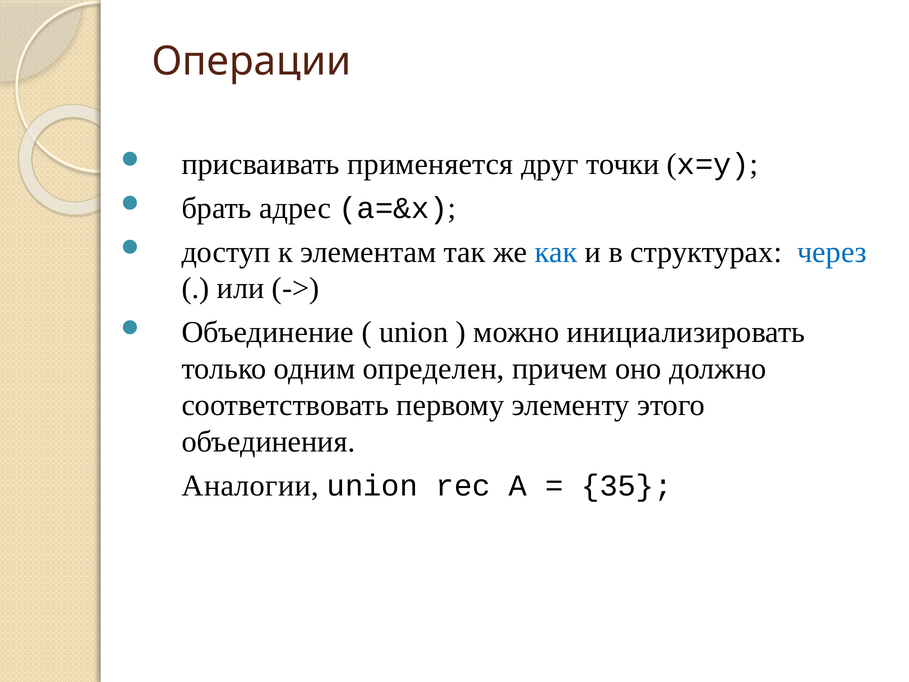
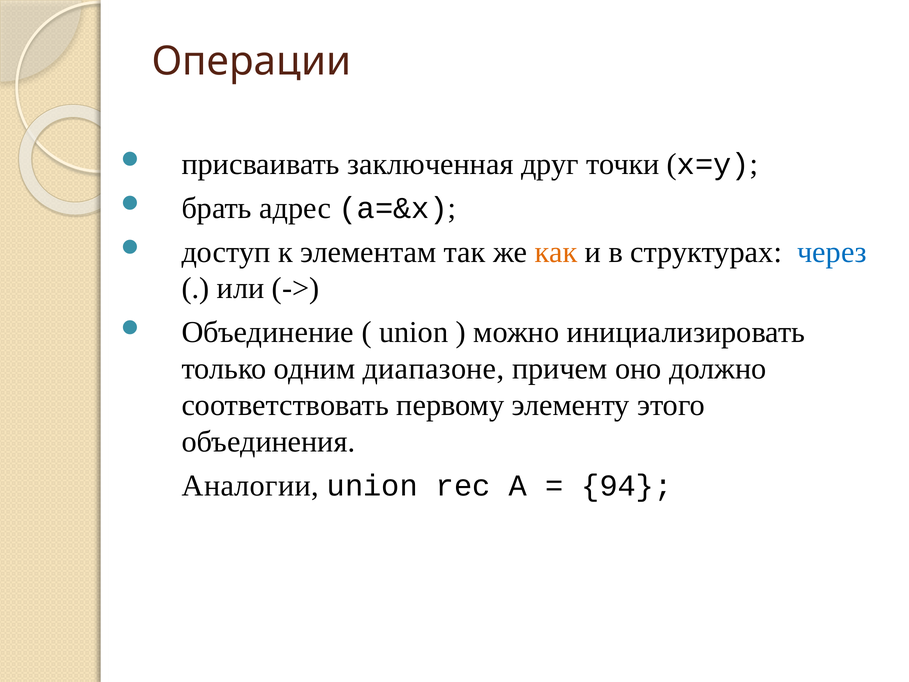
применяется: применяется -> заключенная (430, 164)
как colour: blue -> orange (556, 252)
определен: определен -> диапазоне (433, 369)
35: 35 -> 94 (627, 485)
